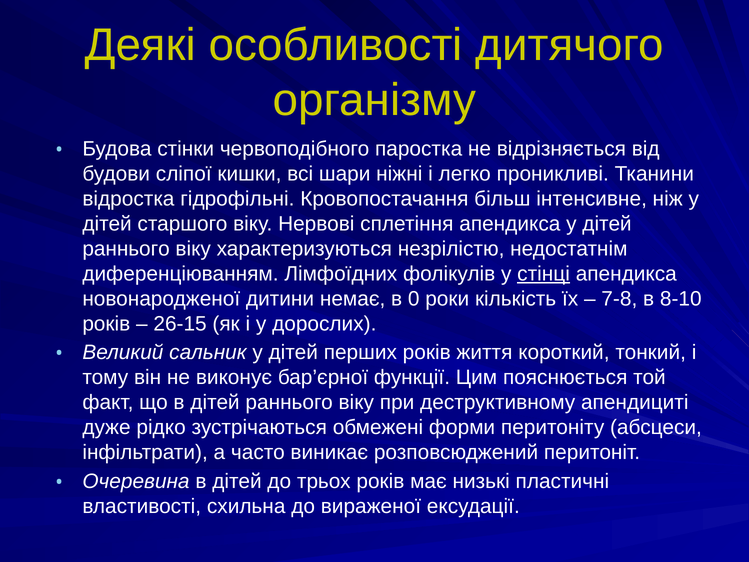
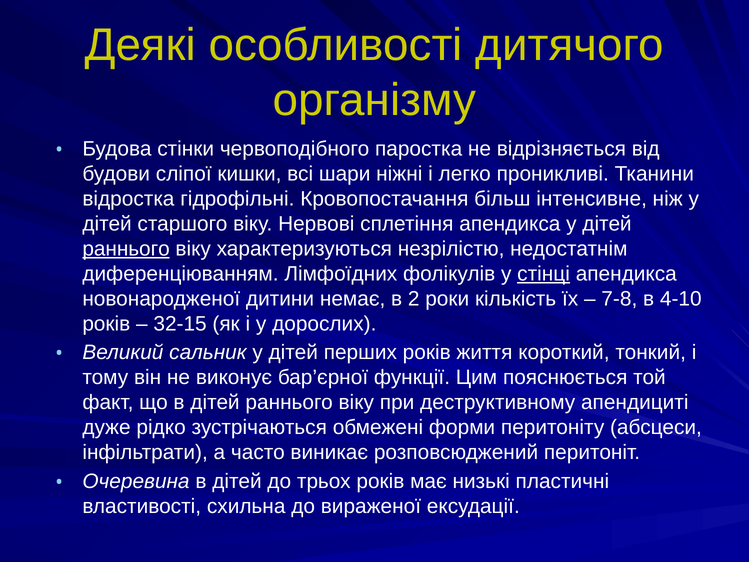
раннього underline: none -> present (126, 249)
0: 0 -> 2 (414, 299)
8-10: 8-10 -> 4-10 (681, 299)
26-15: 26-15 -> 32-15 (180, 324)
